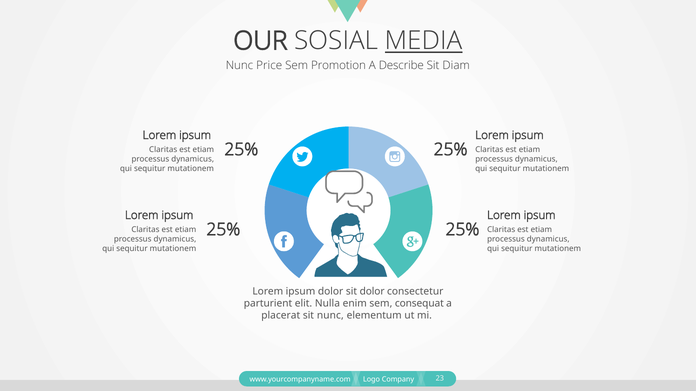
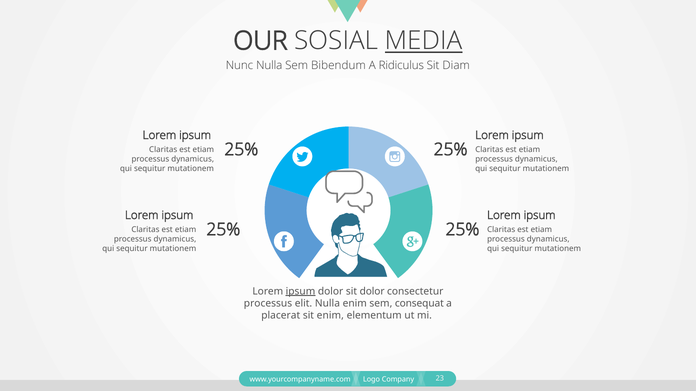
Nunc Price: Price -> Nulla (269, 66)
Promotion: Promotion -> Bibendum (338, 66)
Describe: Describe -> Ridiculus (401, 66)
ipsum underline: none -> present (300, 292)
parturient: parturient -> processus (268, 304)
sit nunc: nunc -> enim (330, 316)
